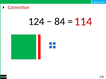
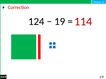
84: 84 -> 19 (60, 22)
